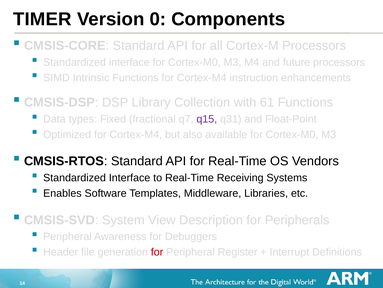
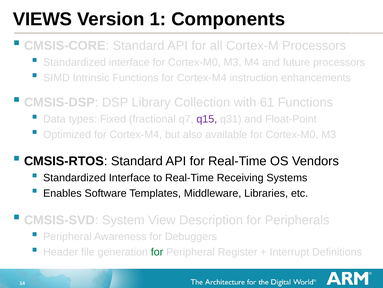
TIMER: TIMER -> VIEWS (43, 19)
0: 0 -> 1 (158, 19)
for colour: red -> green (157, 251)
